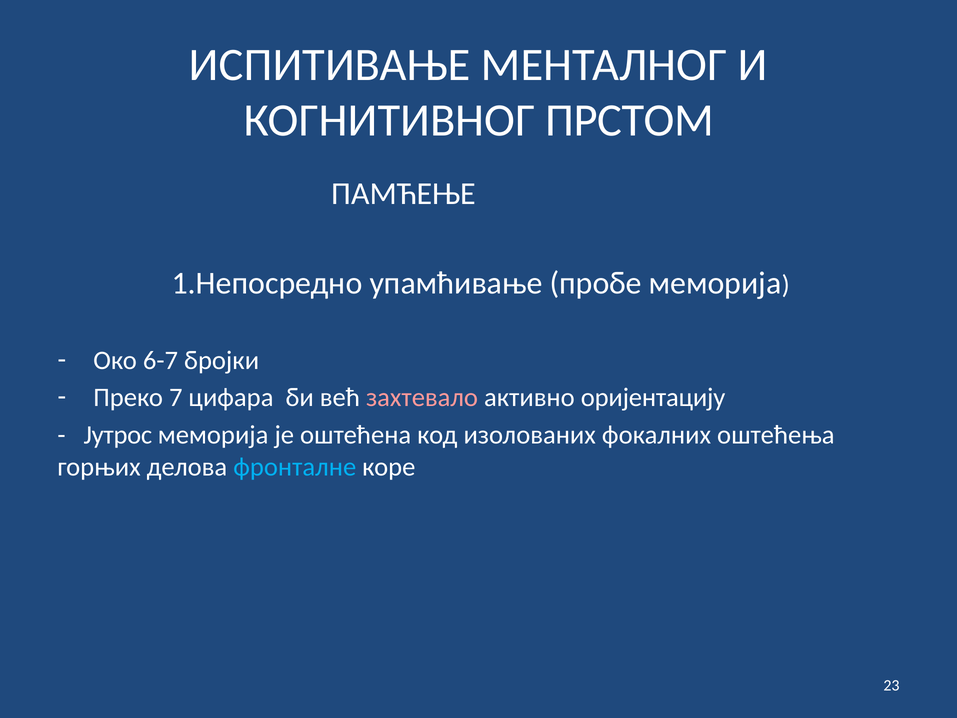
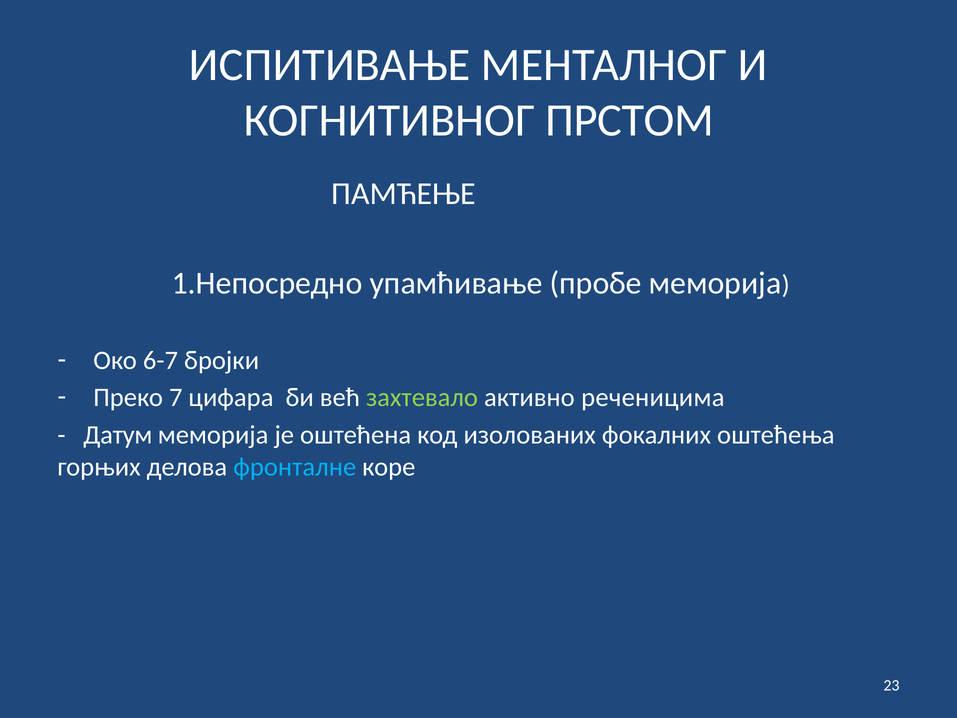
захтевало colour: pink -> light green (422, 398)
оријентацију: оријентацију -> реченицима (653, 398)
Јутрос: Јутрос -> Датум (118, 435)
